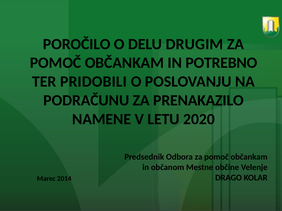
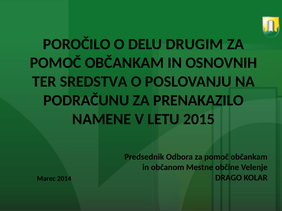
POTREBNO: POTREBNO -> OSNOVNIH (221, 63)
PRIDOBILI: PRIDOBILI -> SREDSTVA (94, 82)
2020: 2020 -> 2015 (199, 119)
